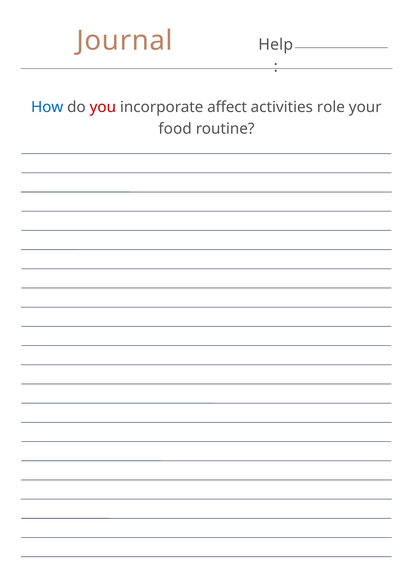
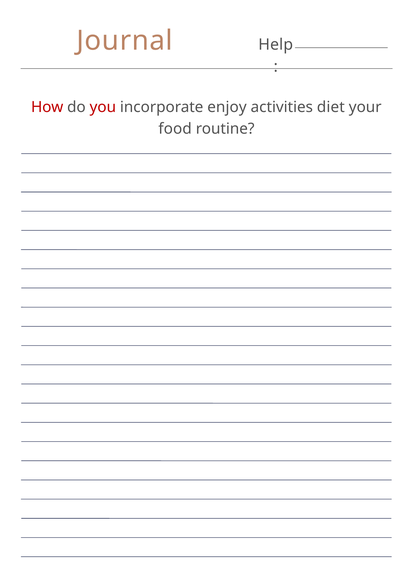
How colour: blue -> red (47, 107)
affect: affect -> enjoy (227, 107)
role: role -> diet (331, 107)
